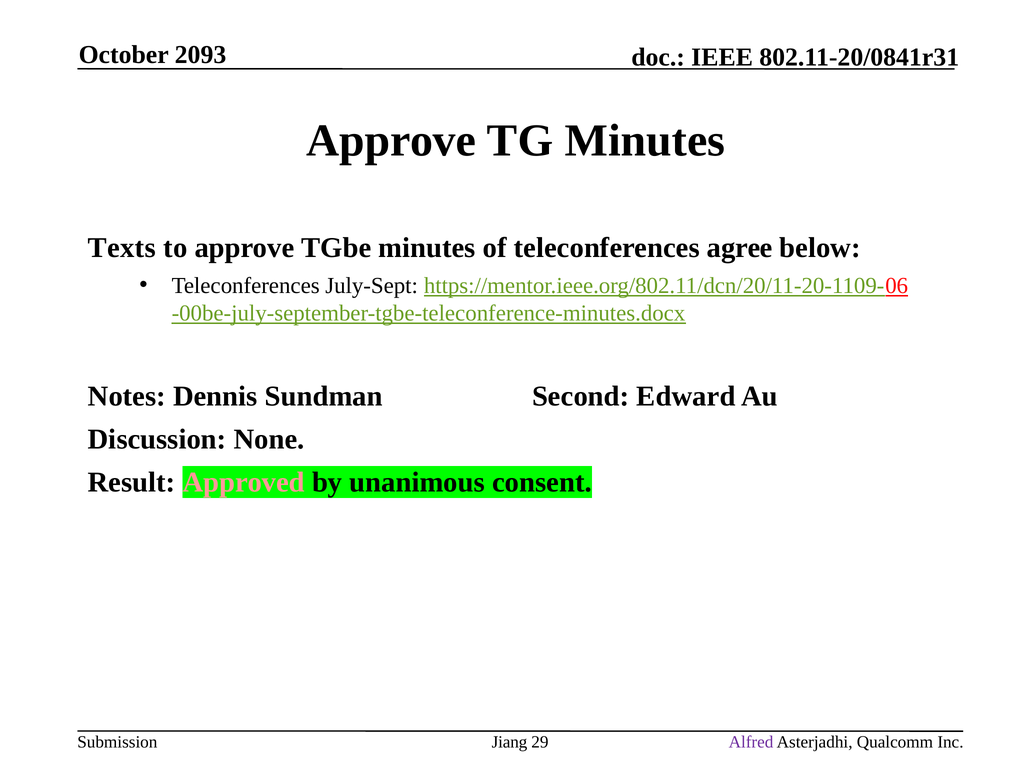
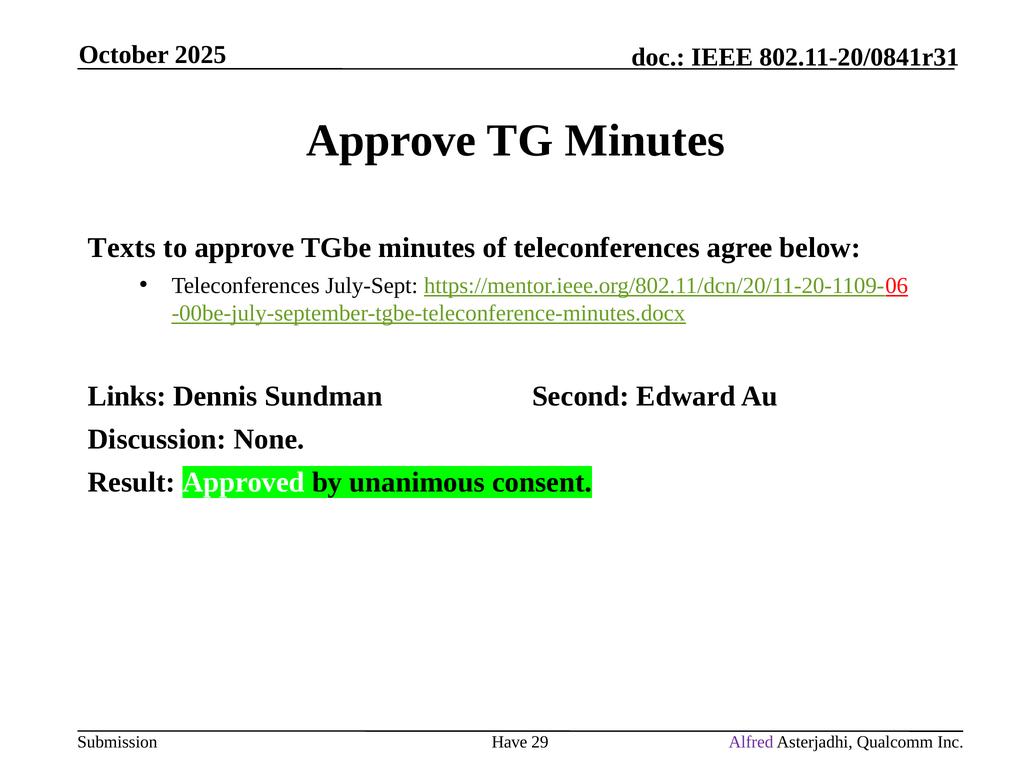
2093: 2093 -> 2025 (201, 55)
Notes: Notes -> Links (127, 396)
Approved colour: pink -> white (244, 482)
Jiang: Jiang -> Have (509, 742)
